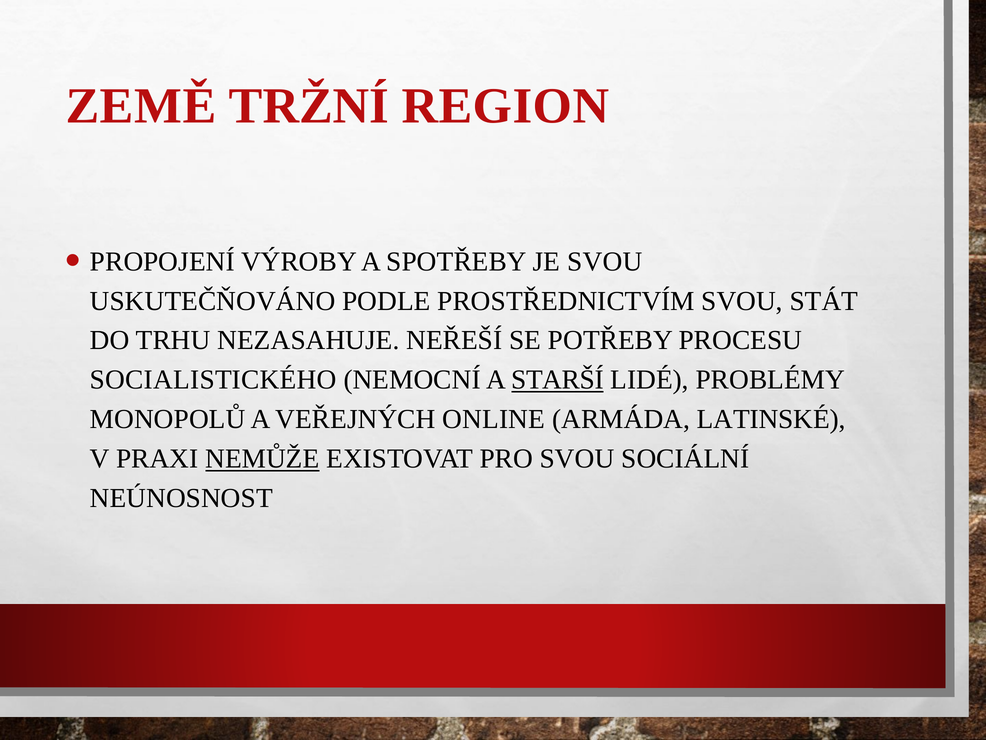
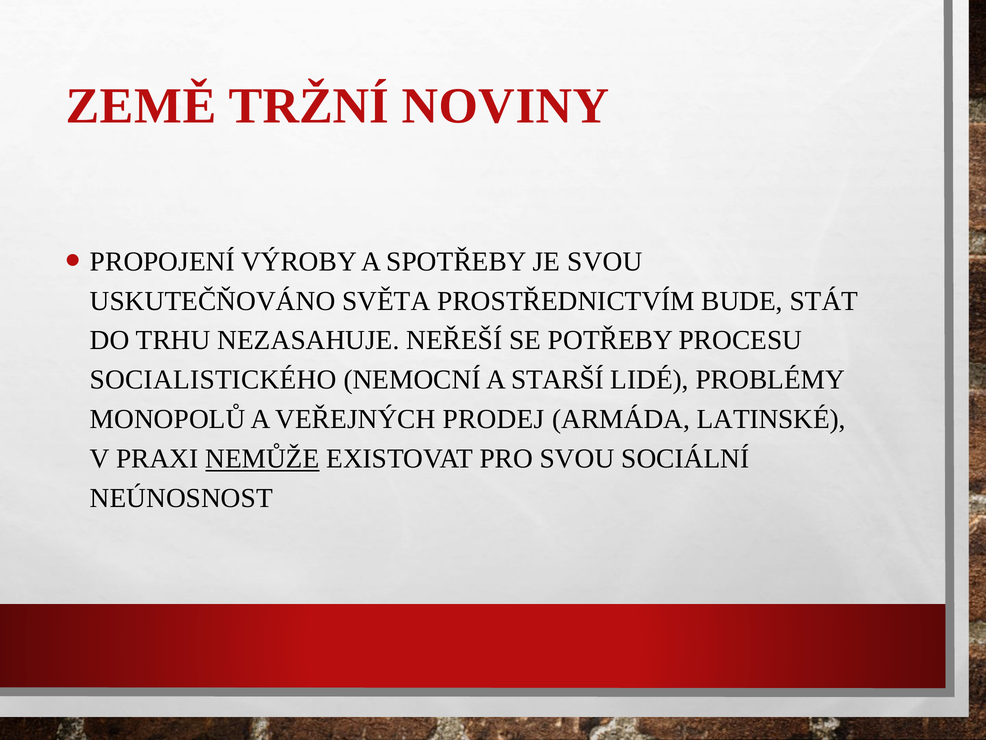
REGION: REGION -> NOVINY (505, 106)
PODLE: PODLE -> SVĚTA (386, 301)
PROSTŘEDNICTVÍM SVOU: SVOU -> BUDE (742, 301)
STARŠÍ underline: present -> none (558, 380)
ONLINE: ONLINE -> PRODEJ (494, 419)
